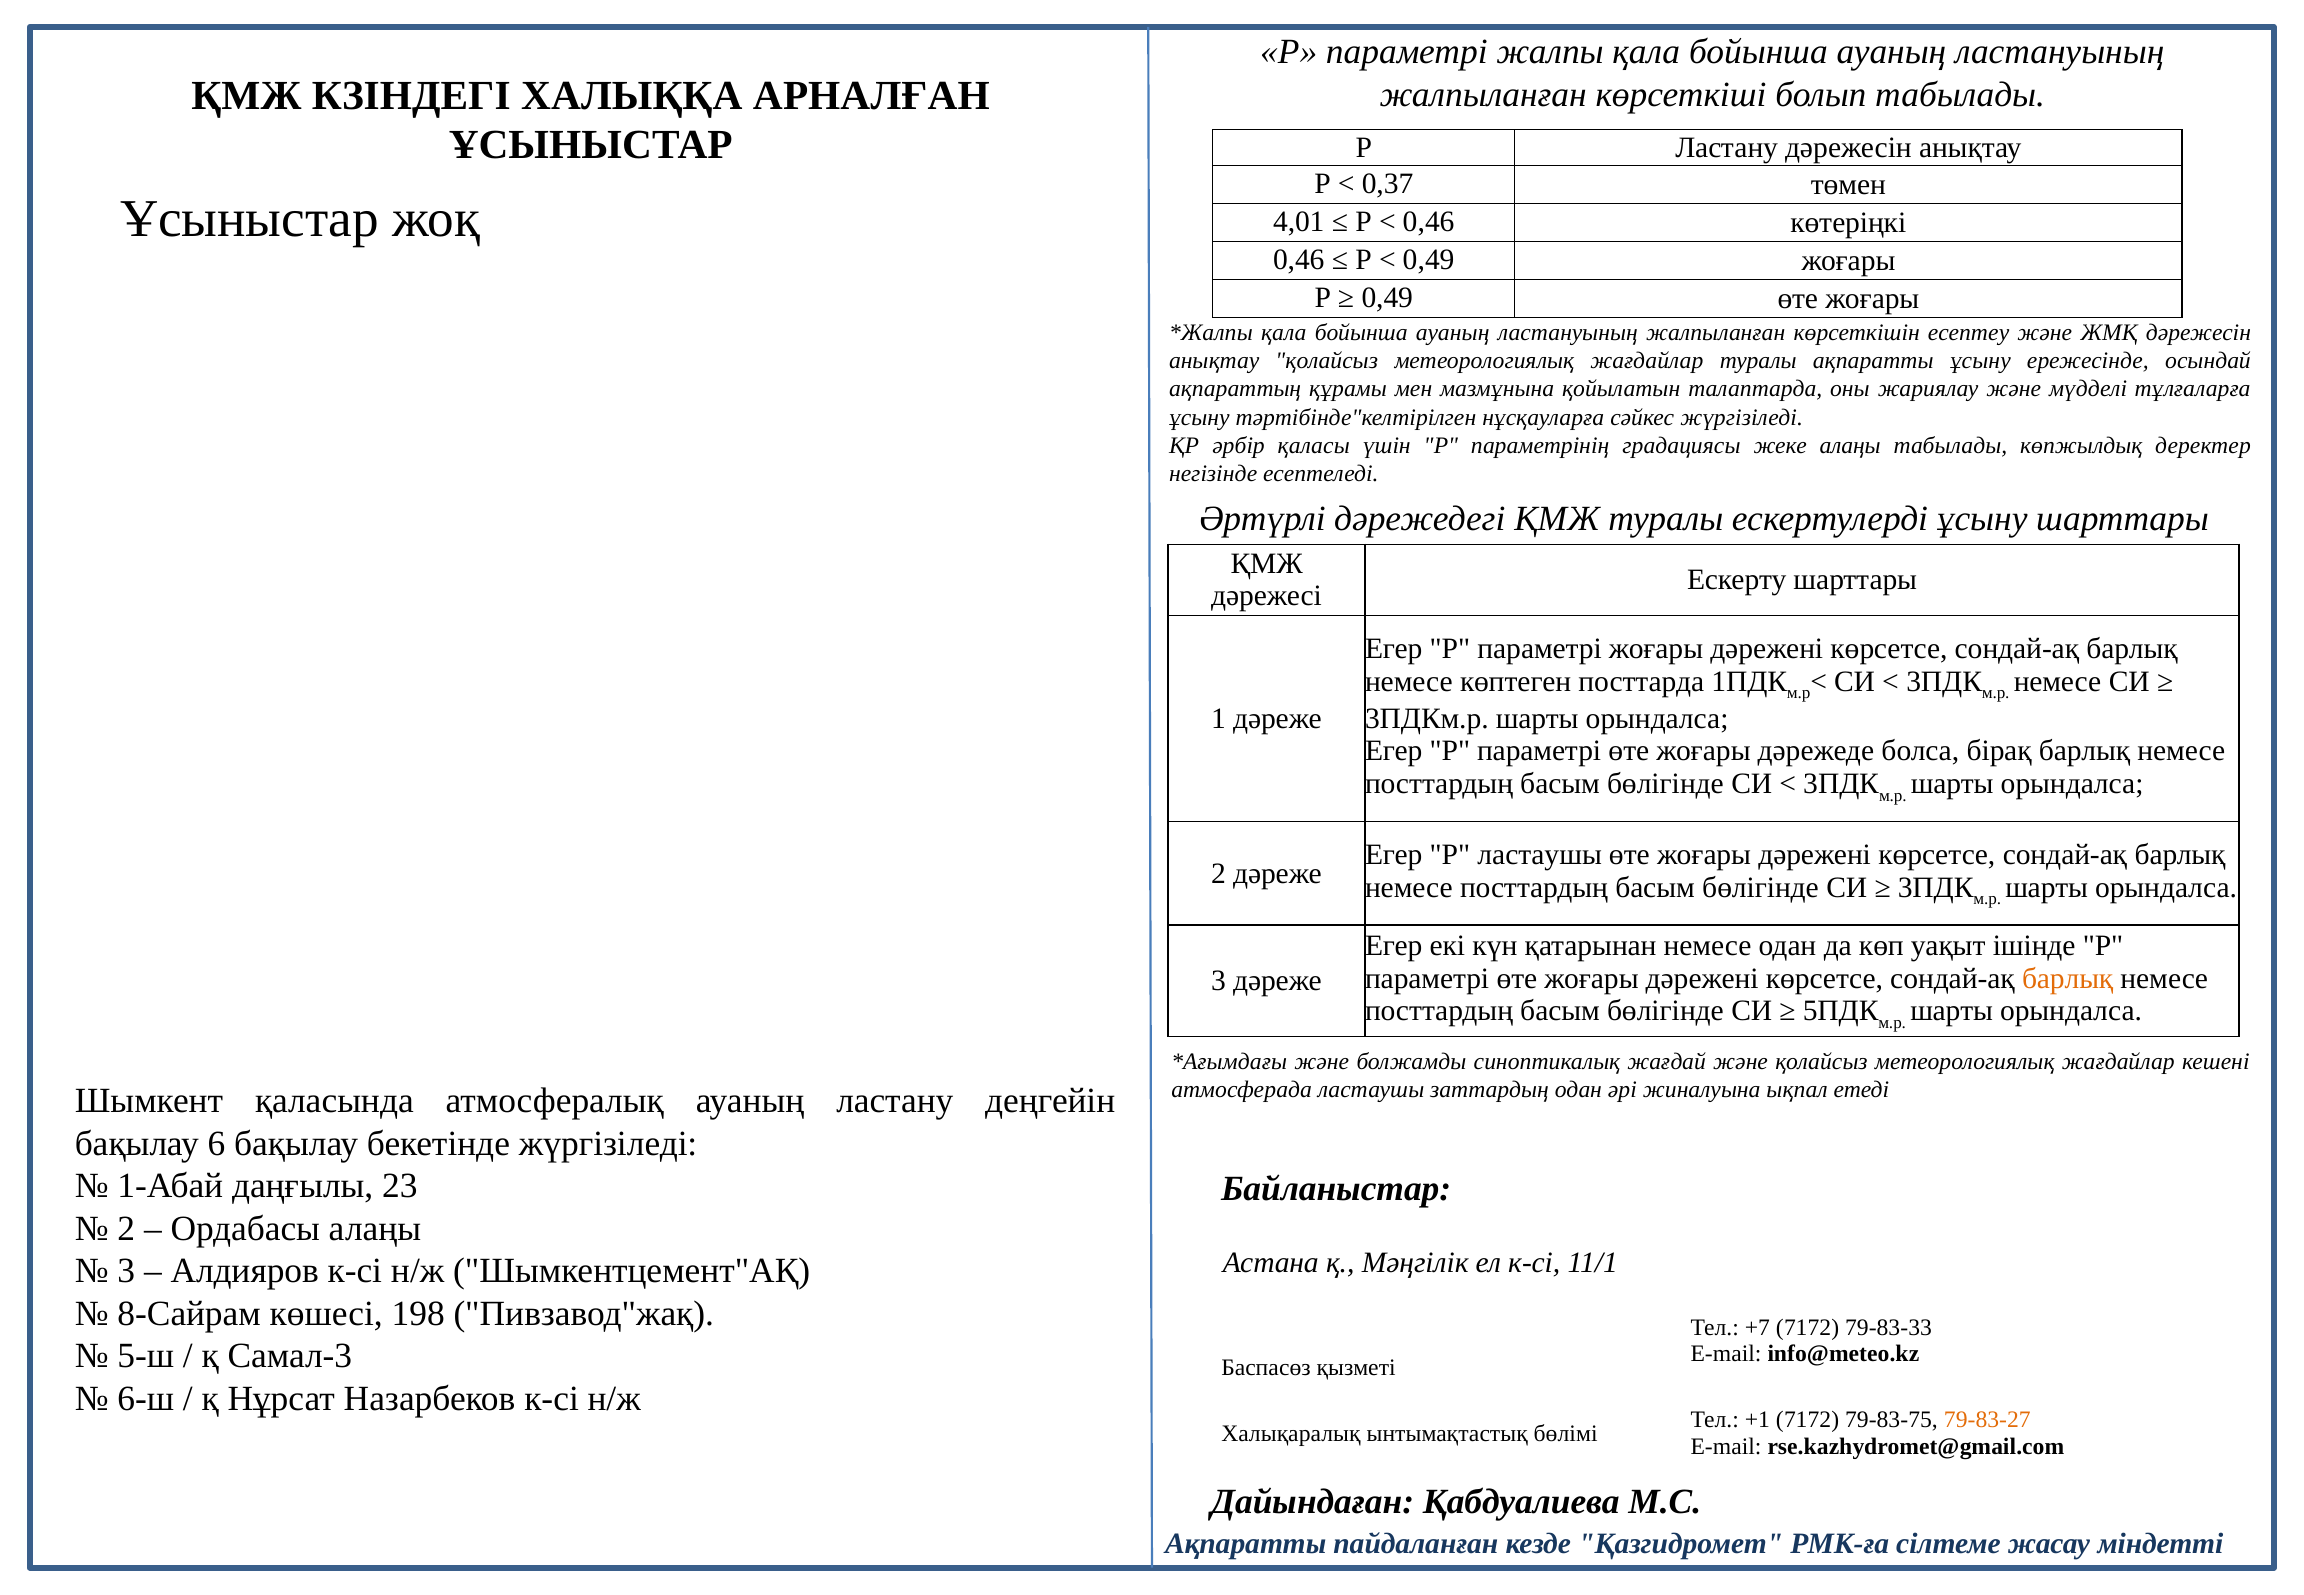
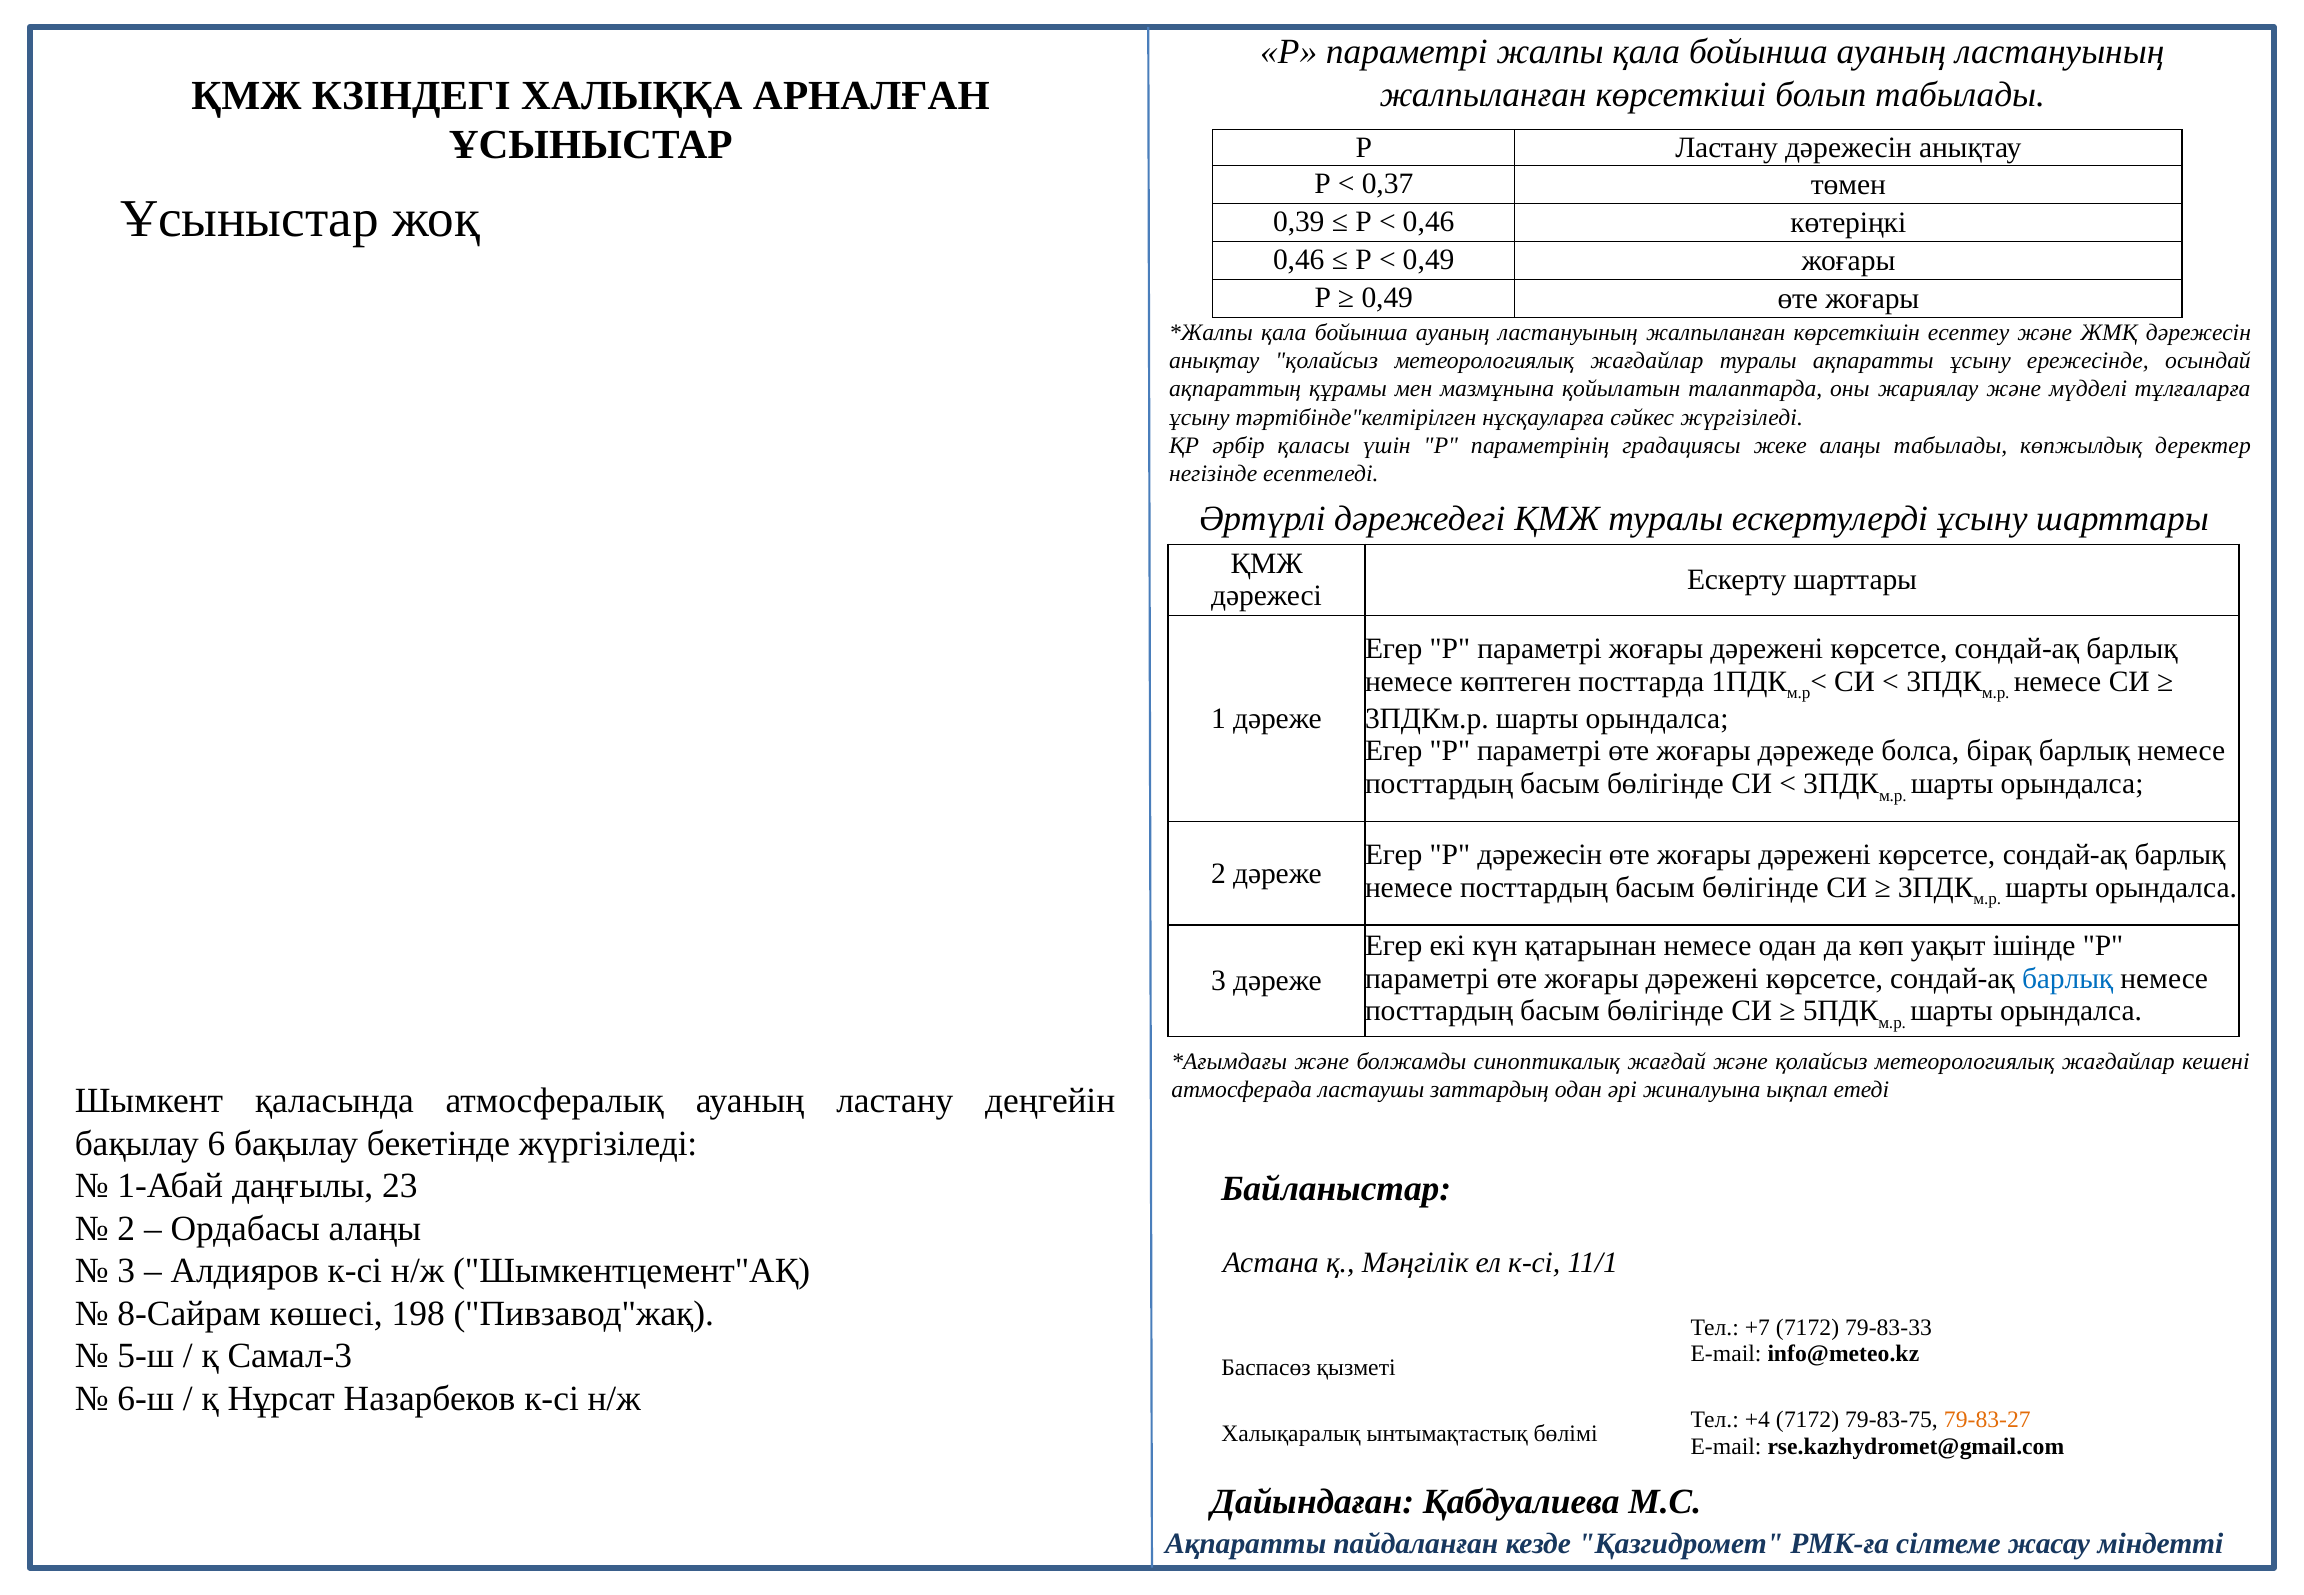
4,01: 4,01 -> 0,39 (1299, 222)
Р ластаушы: ластаушы -> дәрежесін (1540, 855)
барлық colour: orange -> blue (2068, 979)
+1: +1 -> +4 (1757, 1420)
